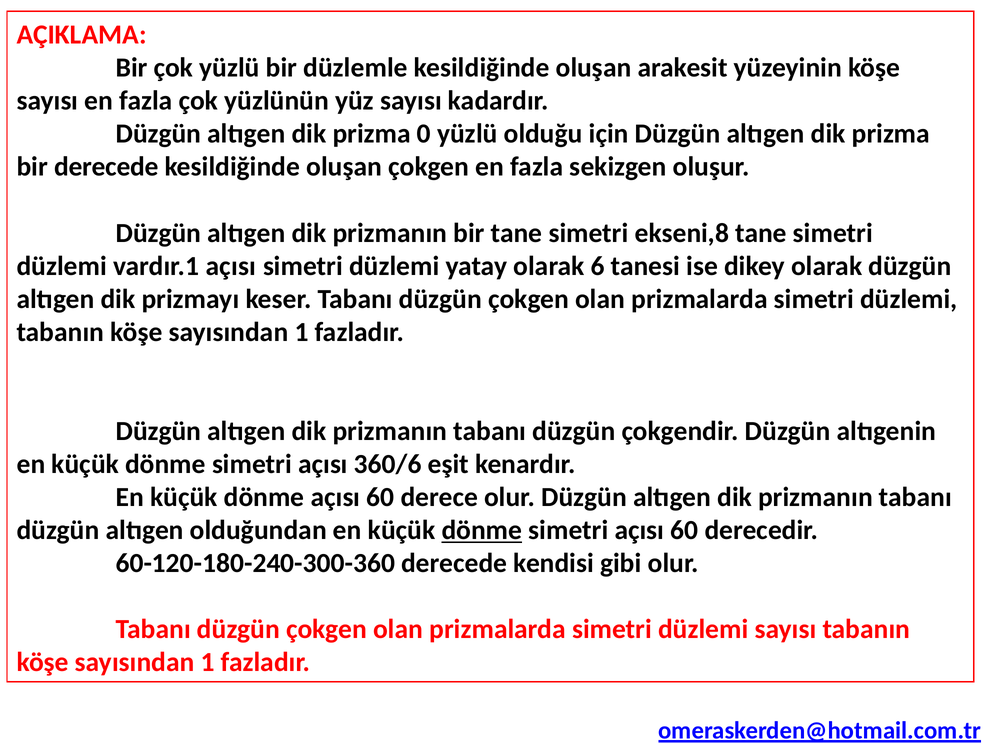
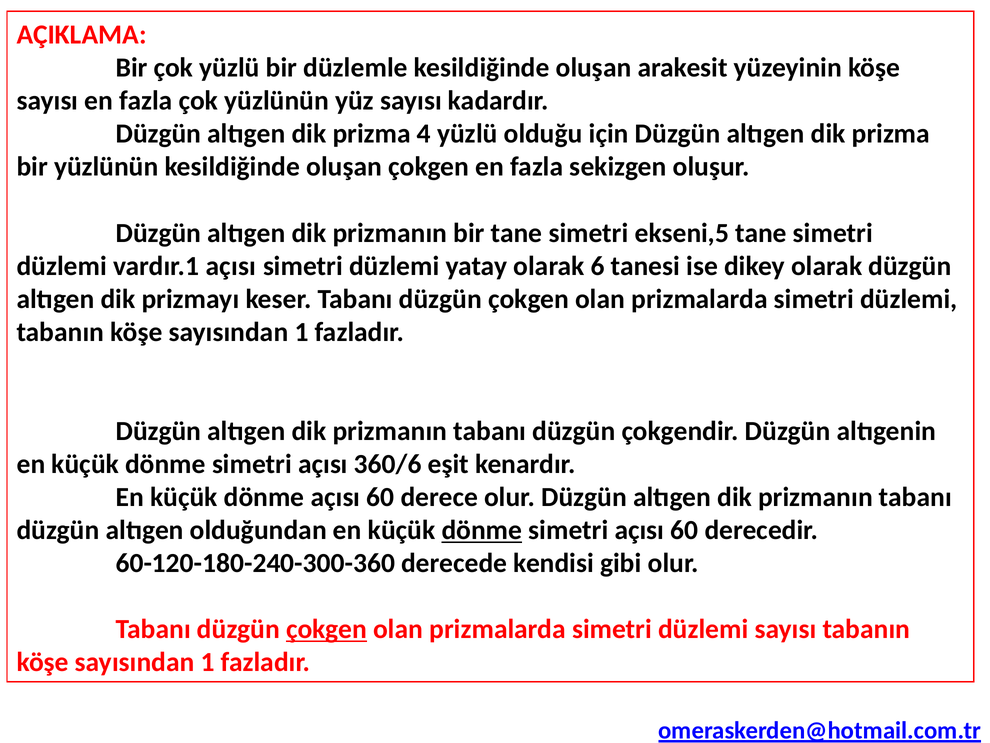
0: 0 -> 4 (424, 134)
bir derecede: derecede -> yüzlünün (106, 167)
ekseni,8: ekseni,8 -> ekseni,5 (682, 233)
çokgen underline: none -> present (327, 629)
